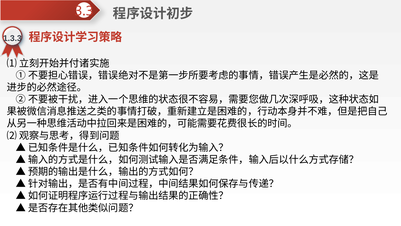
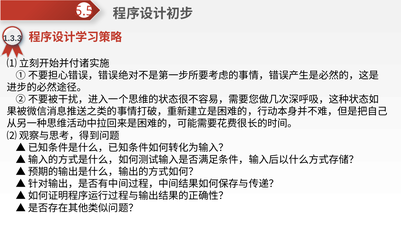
3.3: 3.3 -> 5.5 (84, 11)
